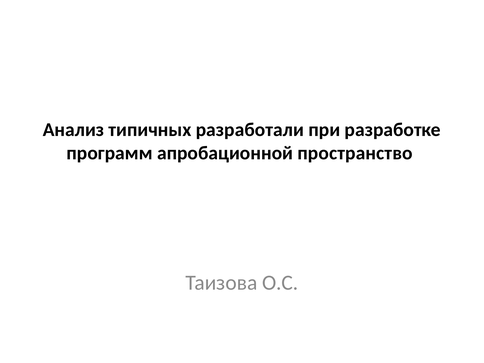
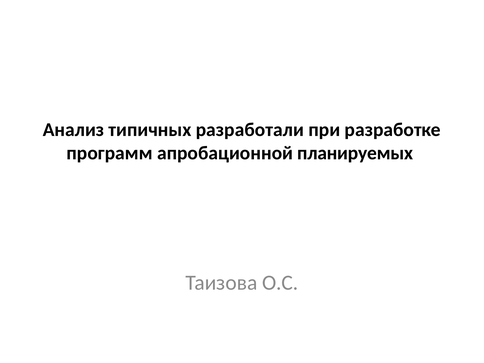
пространство: пространство -> планируемых (355, 153)
